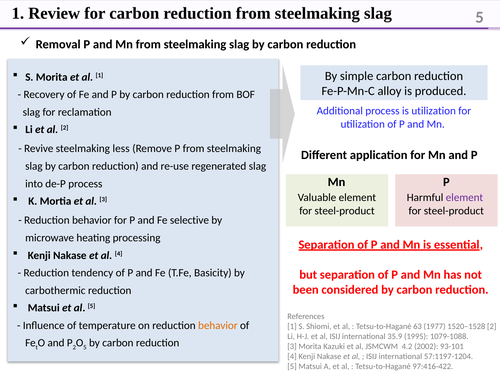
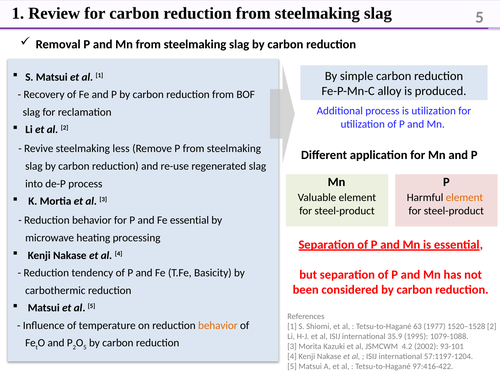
S Morita: Morita -> Matsui (52, 77)
element colour: purple -> orange (465, 197)
Fe selective: selective -> essential (189, 220)
